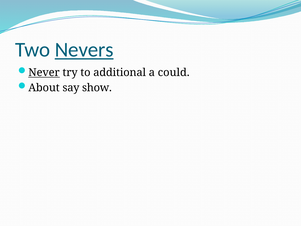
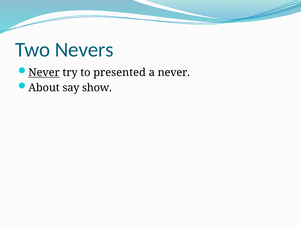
Nevers underline: present -> none (84, 50)
additional: additional -> presented (120, 72)
a could: could -> never (174, 72)
